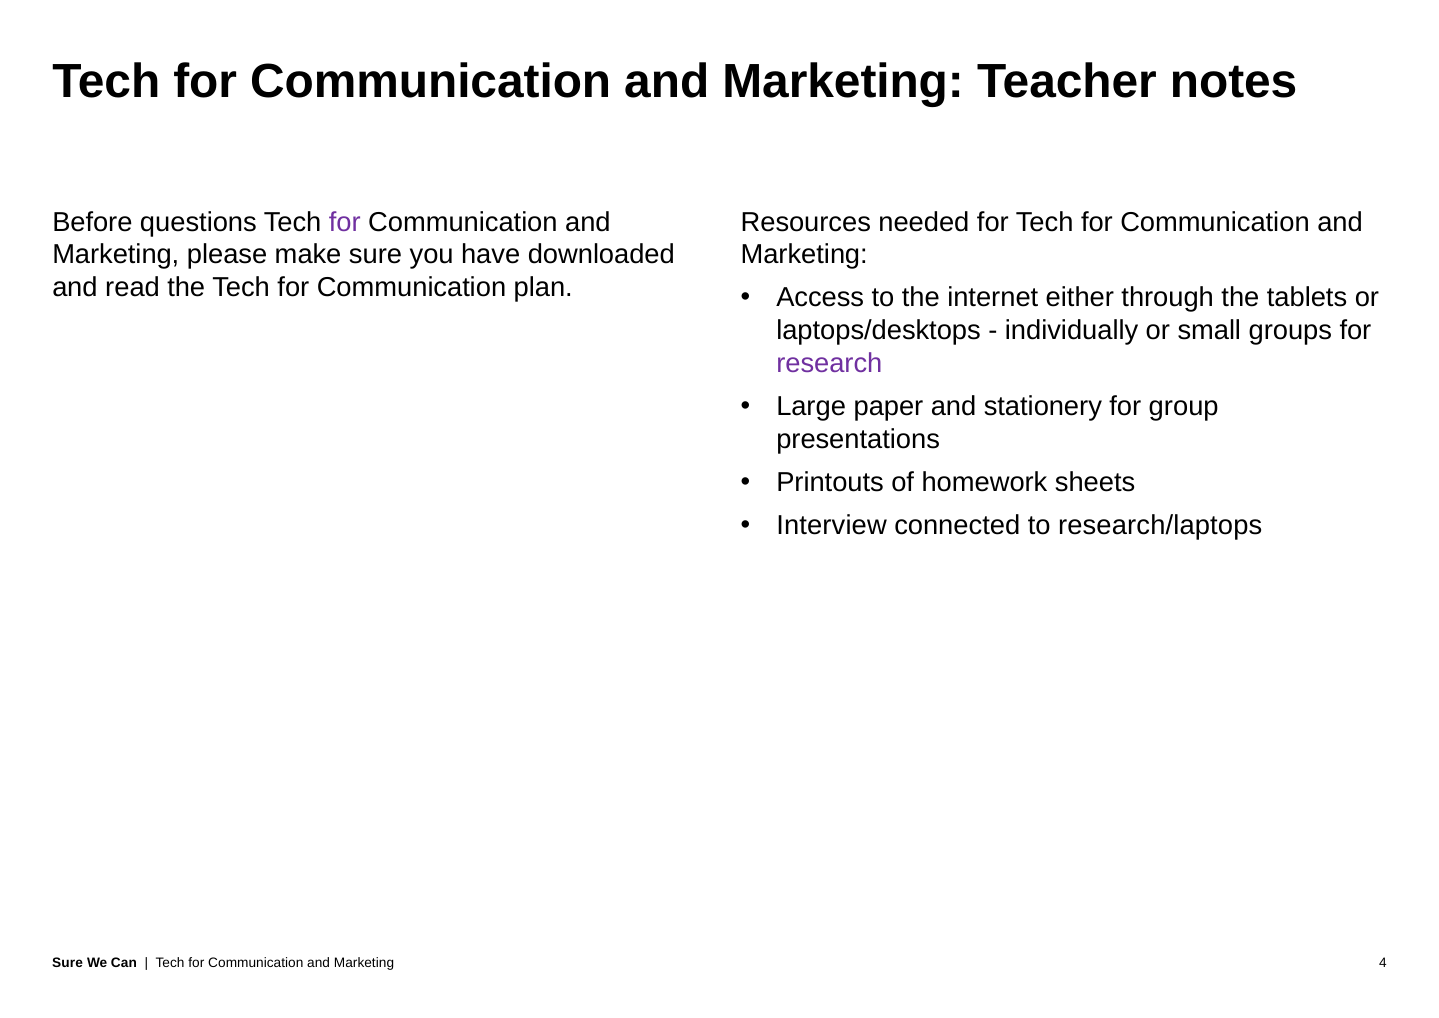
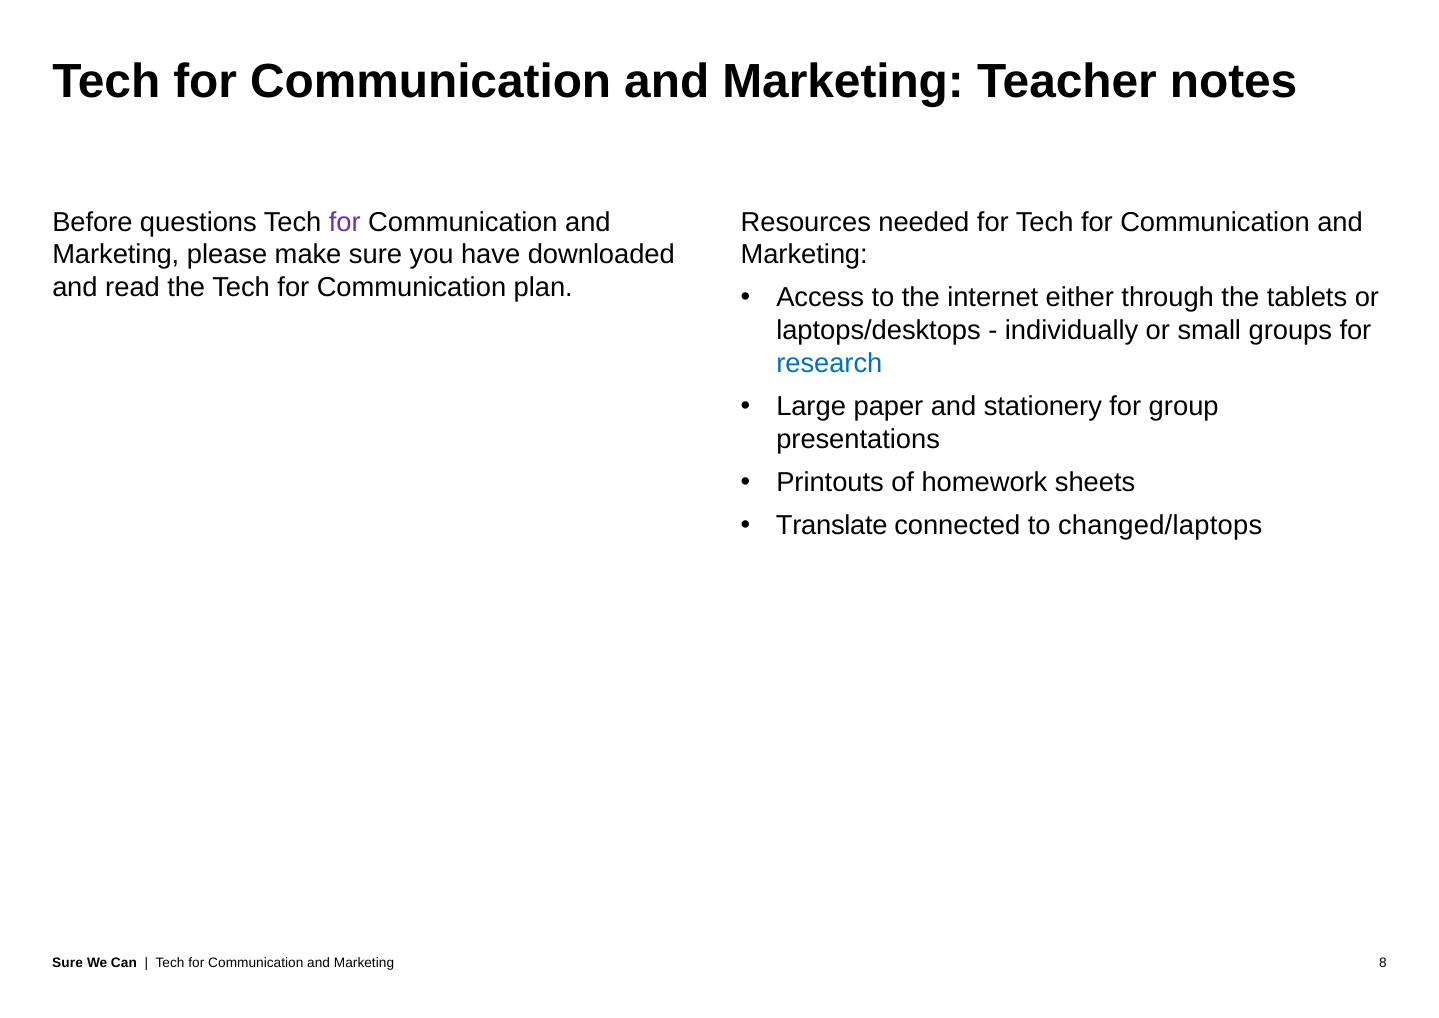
research colour: purple -> blue (829, 363)
Interview: Interview -> Translate (832, 525)
research/laptops: research/laptops -> changed/laptops (1160, 525)
4: 4 -> 8 (1383, 963)
